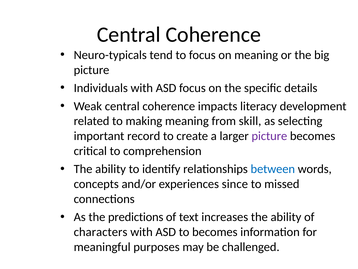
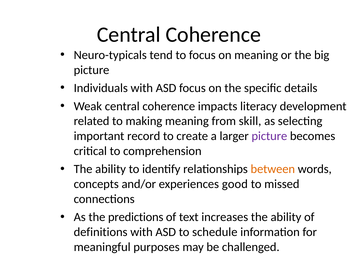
between colour: blue -> orange (273, 169)
since: since -> good (235, 184)
characters: characters -> definitions (101, 232)
to becomes: becomes -> schedule (215, 232)
